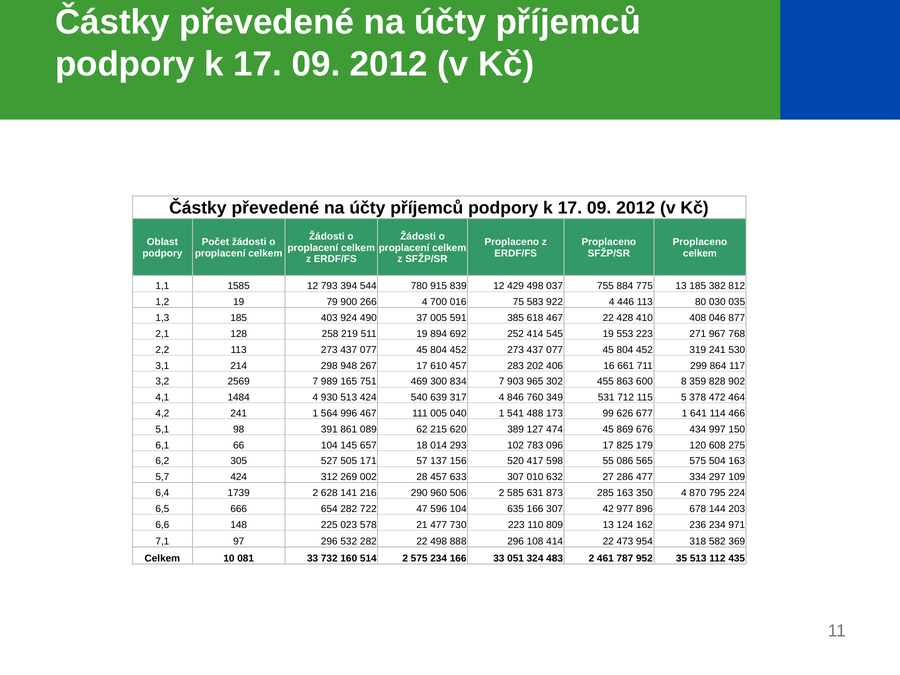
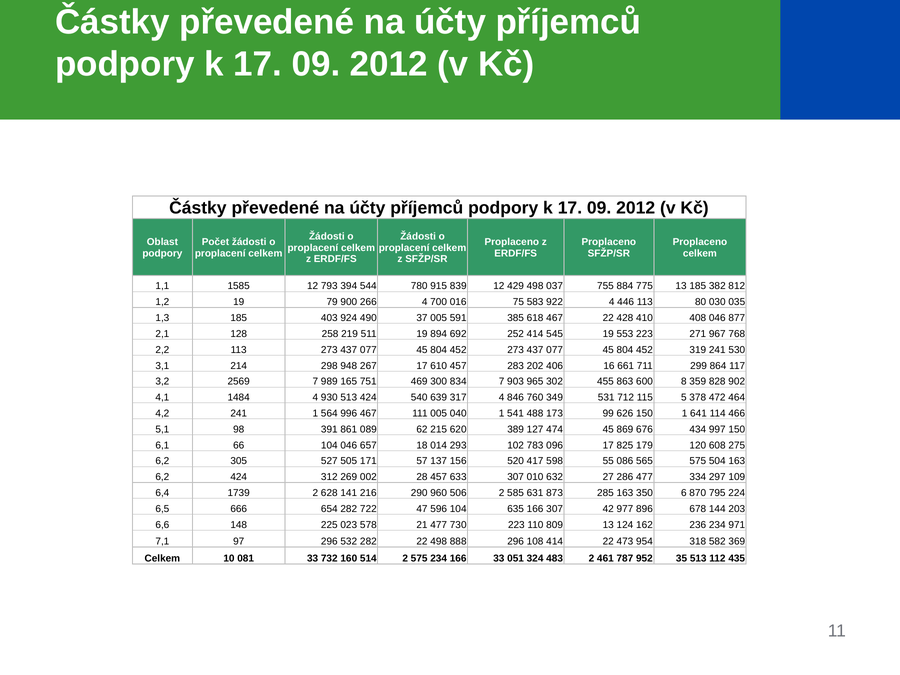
626 677: 677 -> 150 (644, 413)
104 145: 145 -> 046 (349, 445)
5,7: 5,7 -> 6,2 (162, 477)
350 4: 4 -> 6 (684, 493)
